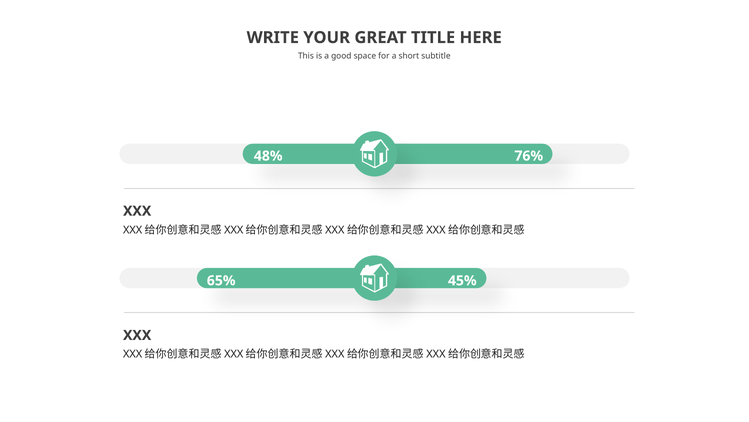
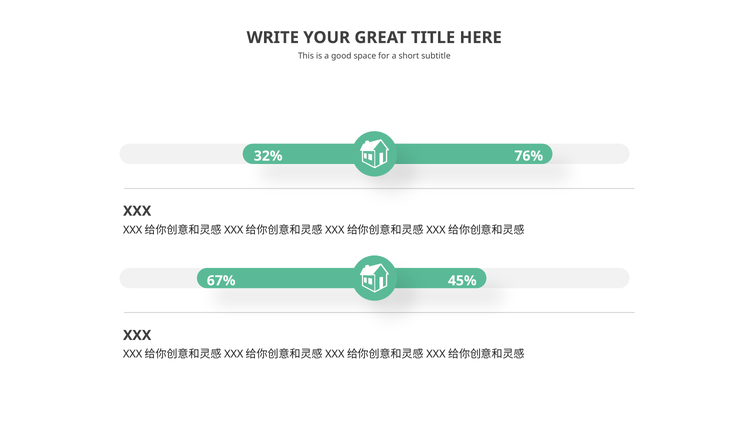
48%: 48% -> 32% (268, 156)
65%: 65% -> 67% (221, 280)
